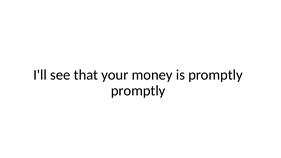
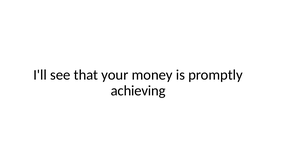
promptly: promptly -> achieving (138, 91)
